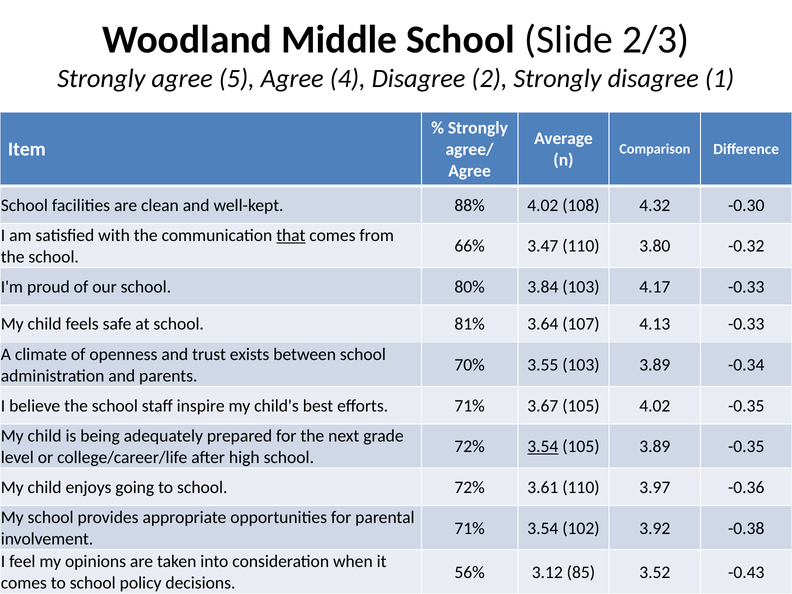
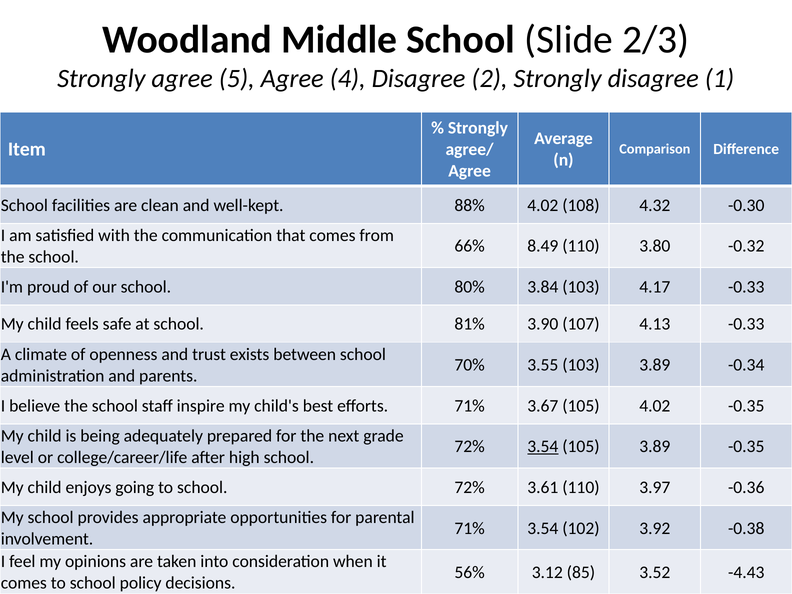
that underline: present -> none (291, 235)
3.47: 3.47 -> 8.49 (543, 246)
3.64: 3.64 -> 3.90 (543, 324)
-0.43: -0.43 -> -4.43 (746, 572)
